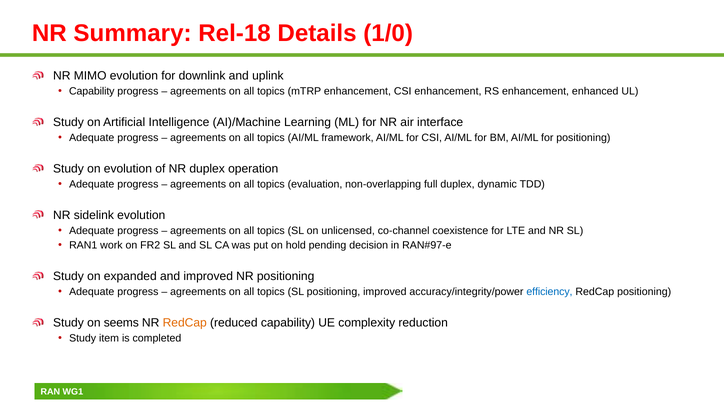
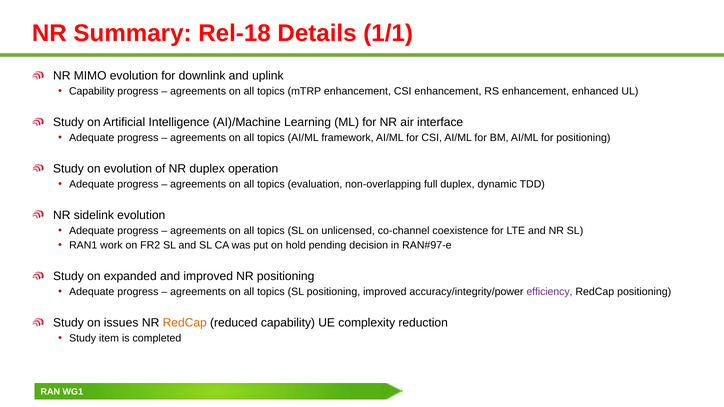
1/0: 1/0 -> 1/1 (388, 33)
efficiency colour: blue -> purple (549, 292)
seems: seems -> issues (121, 323)
